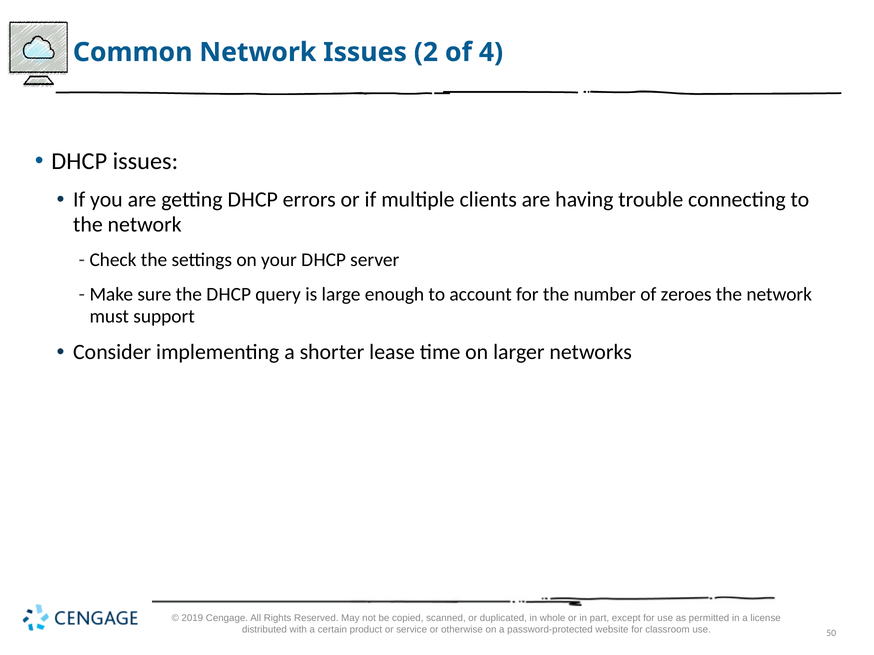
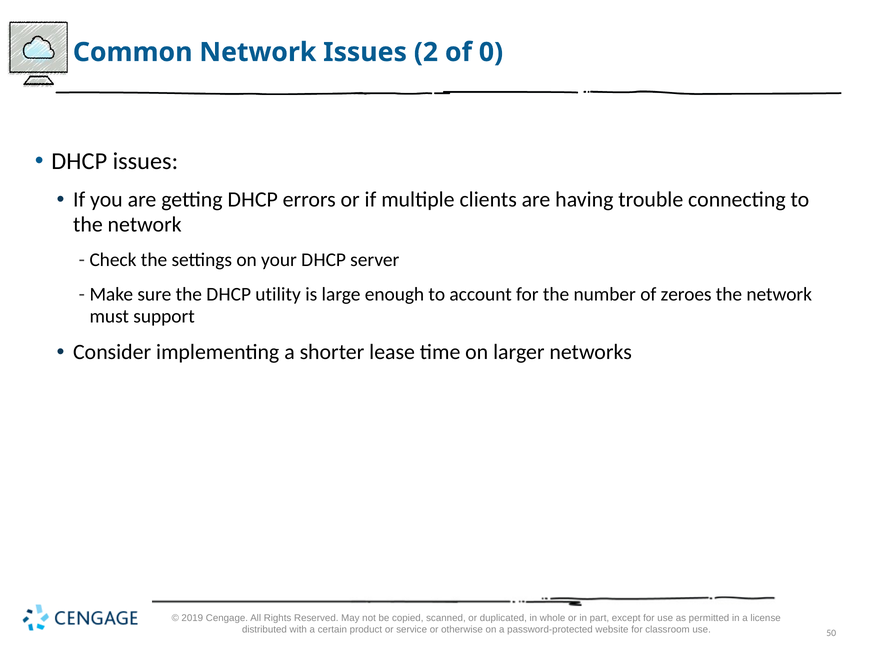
4: 4 -> 0 (491, 52)
query: query -> utility (278, 294)
